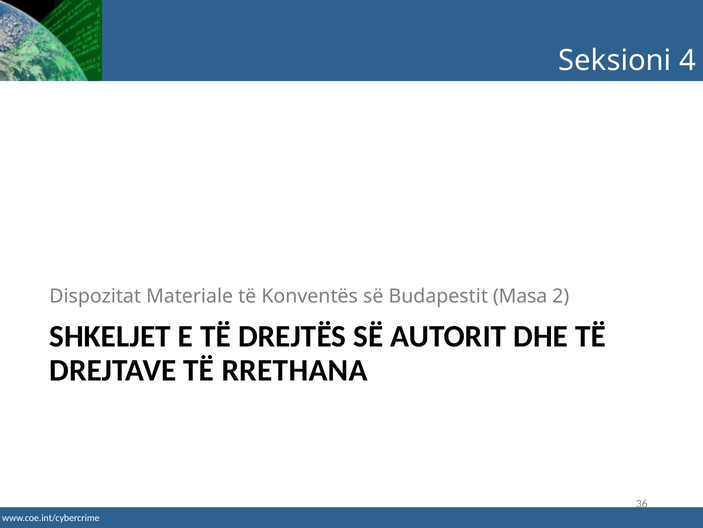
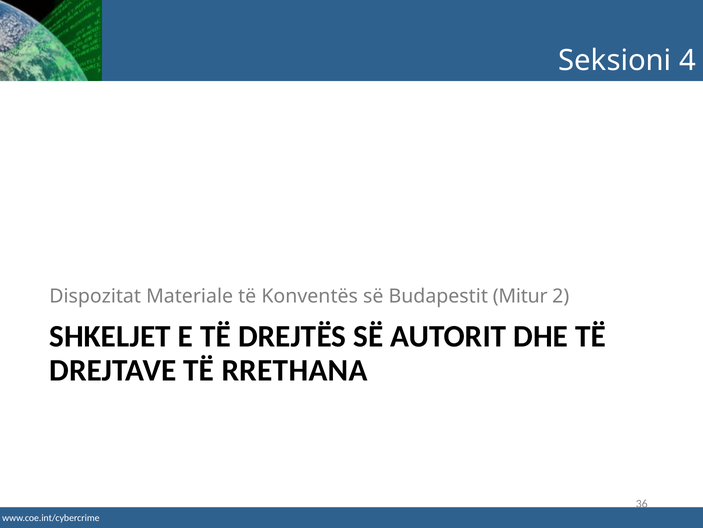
Masa: Masa -> Mitur (520, 296)
